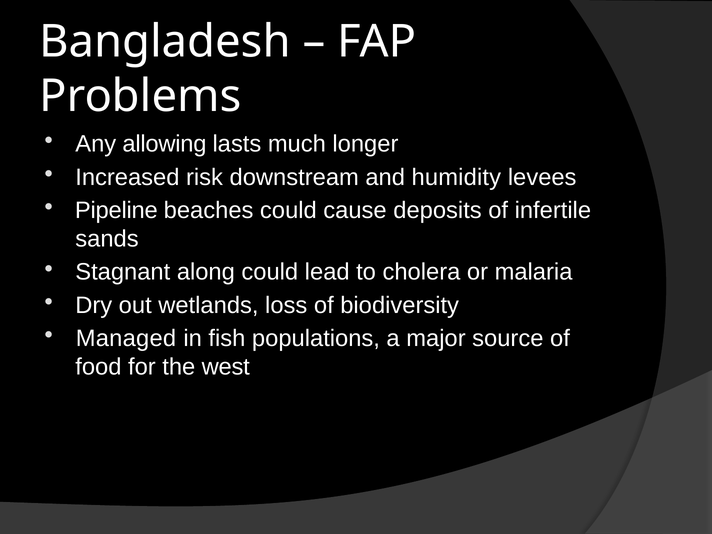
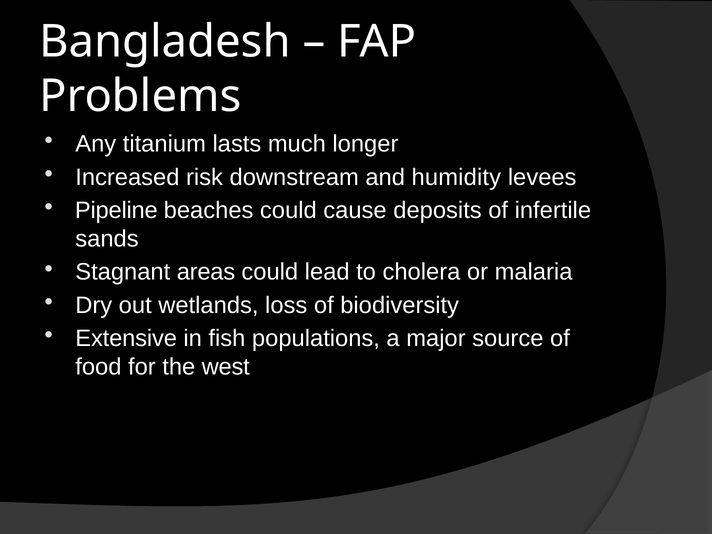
allowing: allowing -> titanium (164, 144)
along: along -> areas (206, 272)
Managed: Managed -> Extensive (126, 339)
